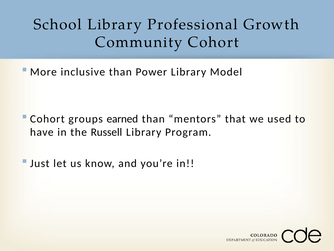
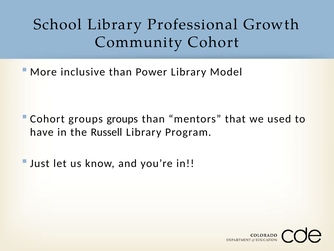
groups earned: earned -> groups (122, 119)
